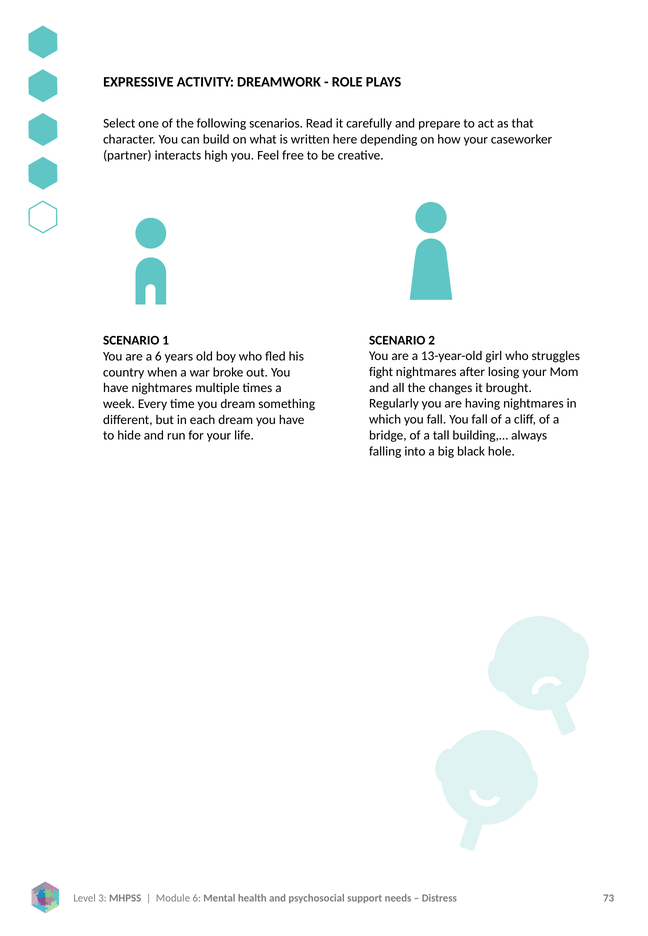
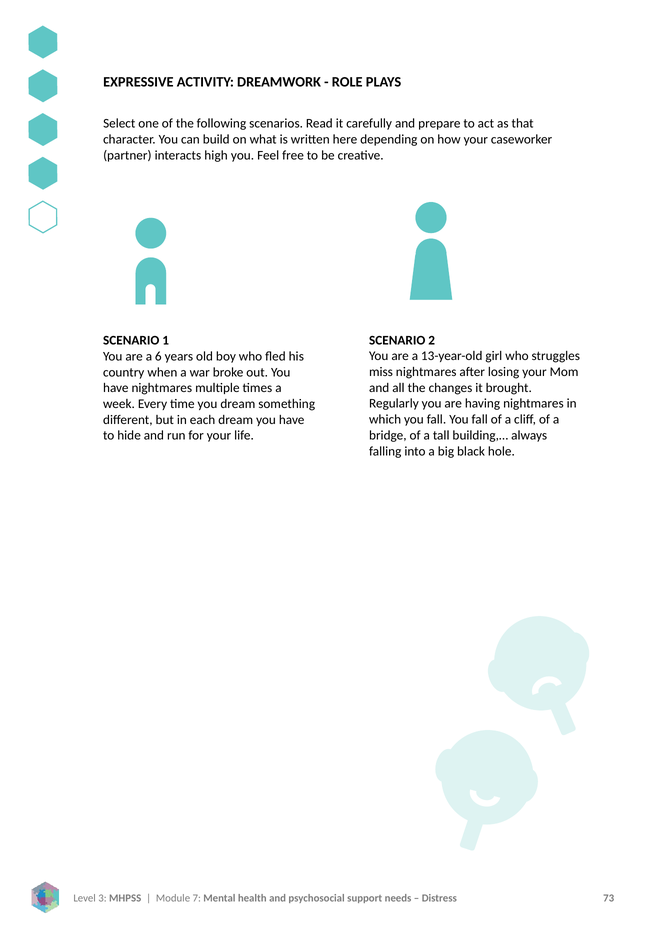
fight: fight -> miss (381, 372)
6: 6 -> 7 (197, 898)
